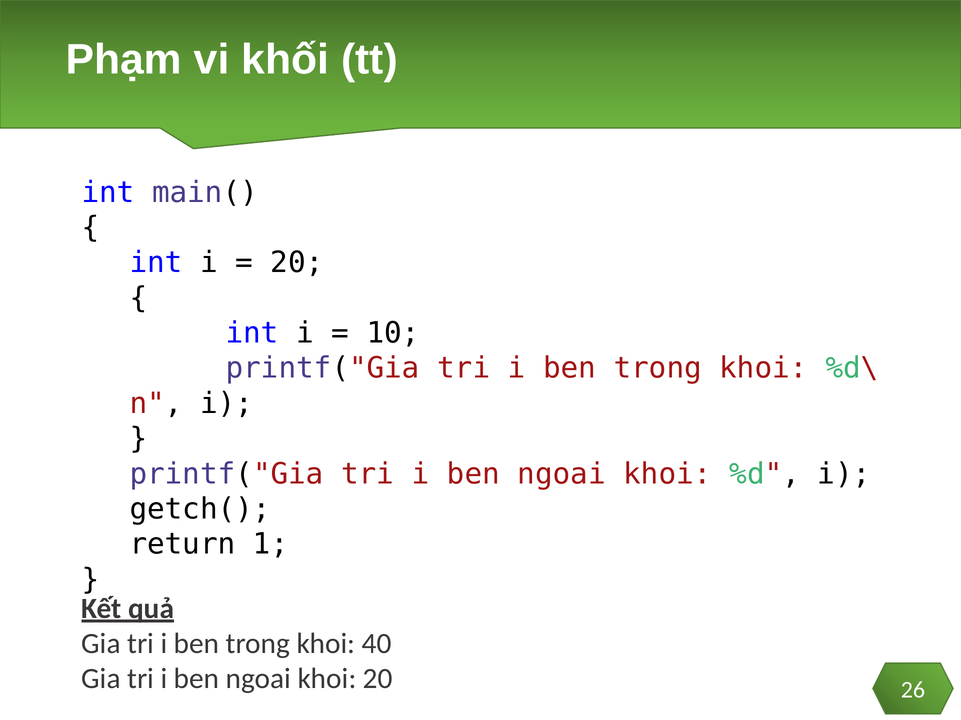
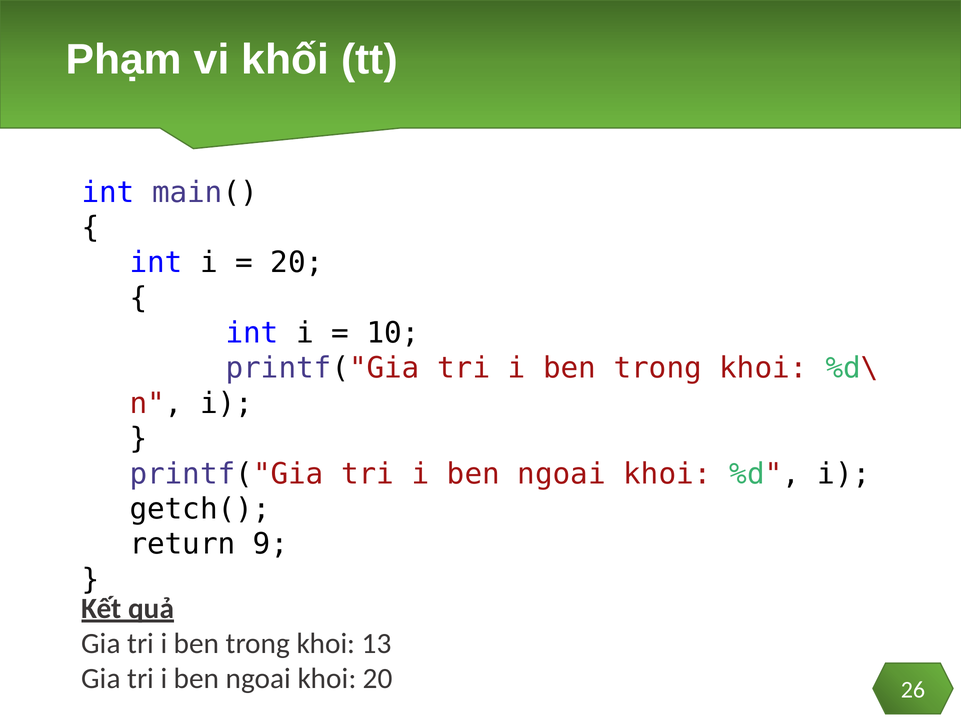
1: 1 -> 9 (271, 545)
40: 40 -> 13 (377, 644)
